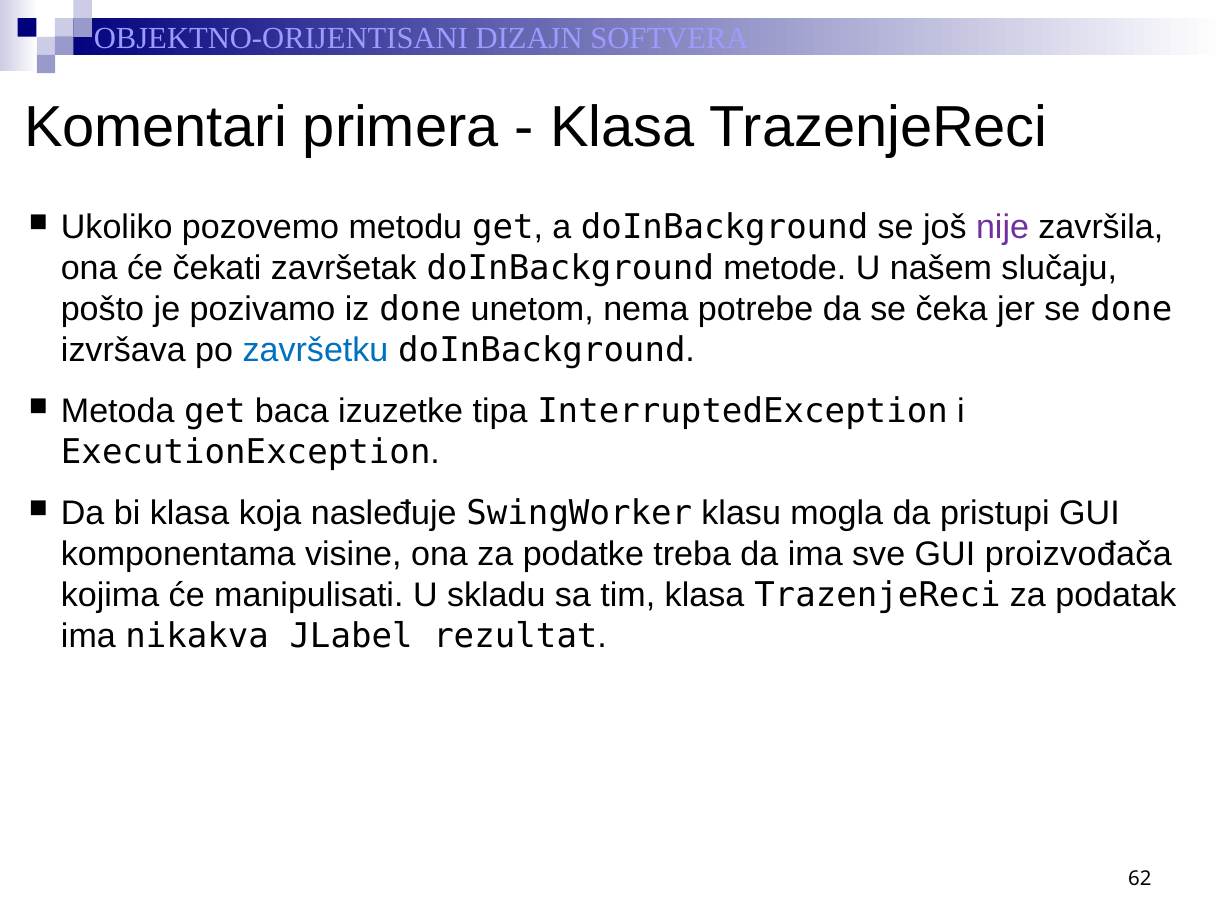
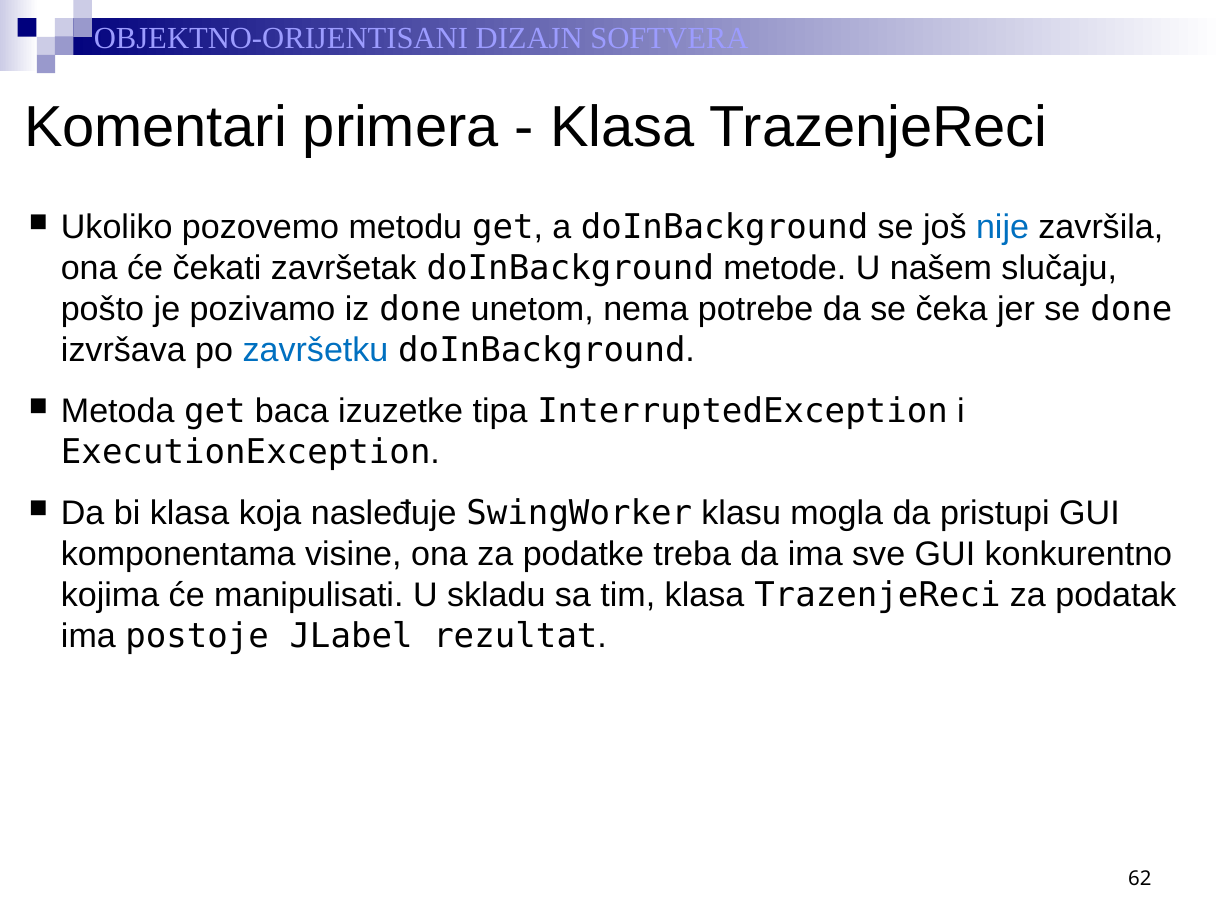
nije colour: purple -> blue (1003, 228)
proizvođača: proizvođača -> konkurentno (1078, 554)
nikakva: nikakva -> postoje (197, 636)
